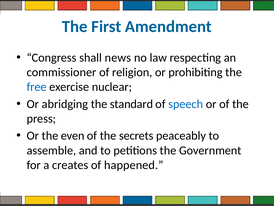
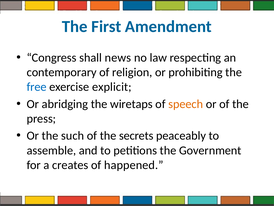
commissioner: commissioner -> contemporary (62, 72)
nuclear: nuclear -> explicit (112, 87)
standard: standard -> wiretaps (131, 104)
speech colour: blue -> orange (186, 104)
even: even -> such (73, 135)
